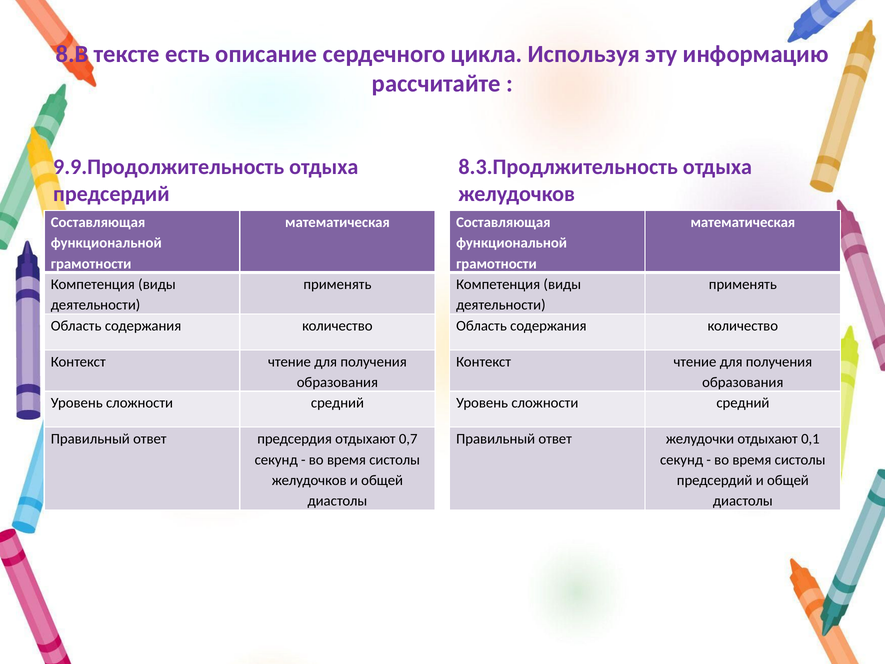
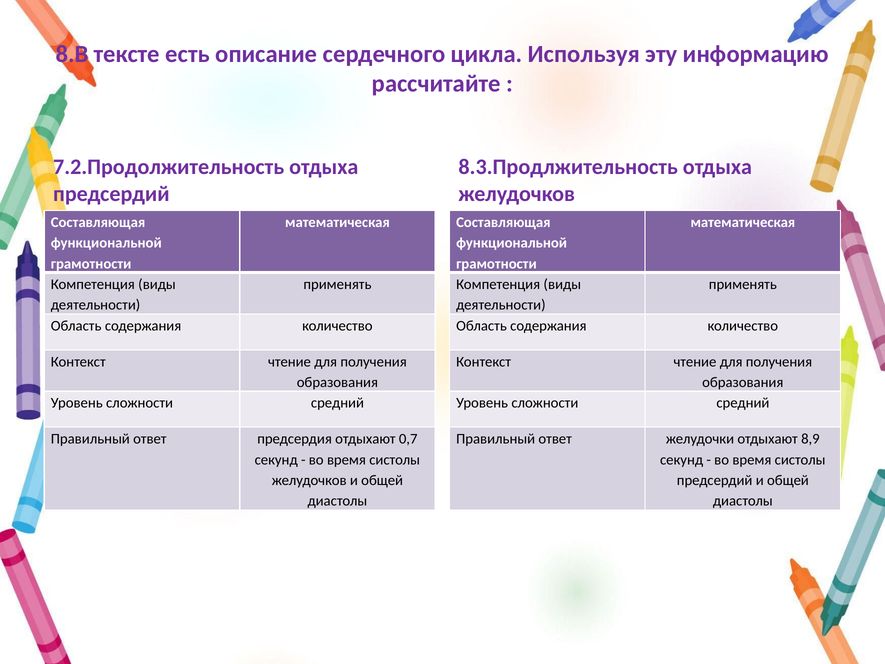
9.9.Продолжительность: 9.9.Продолжительность -> 7.2.Продолжительность (169, 167)
0,1: 0,1 -> 8,9 (810, 439)
